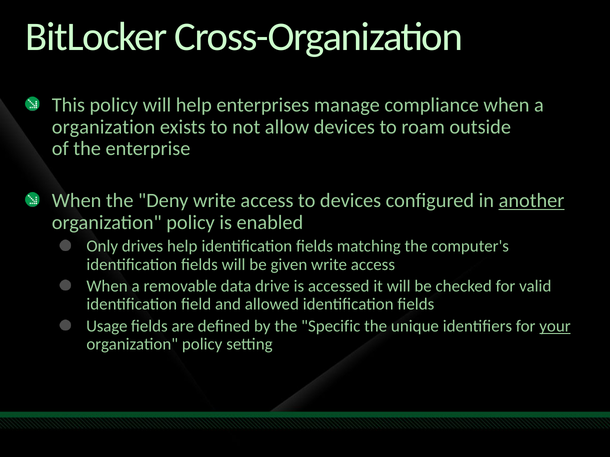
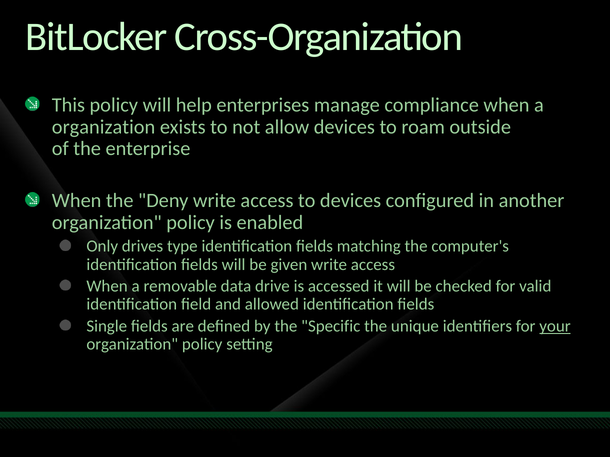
another underline: present -> none (532, 201)
drives help: help -> type (182, 246)
Usage: Usage -> Single (107, 326)
